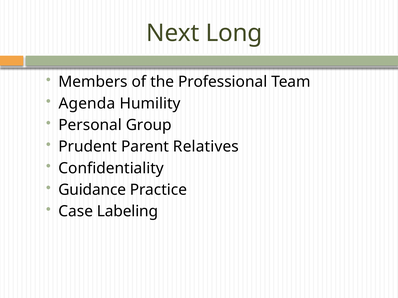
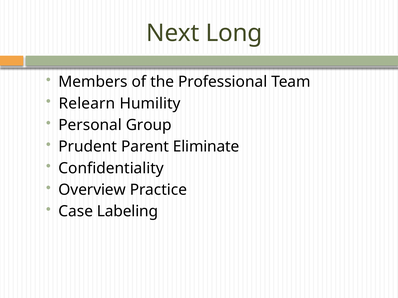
Agenda: Agenda -> Relearn (87, 104)
Relatives: Relatives -> Eliminate (206, 147)
Guidance: Guidance -> Overview (92, 190)
